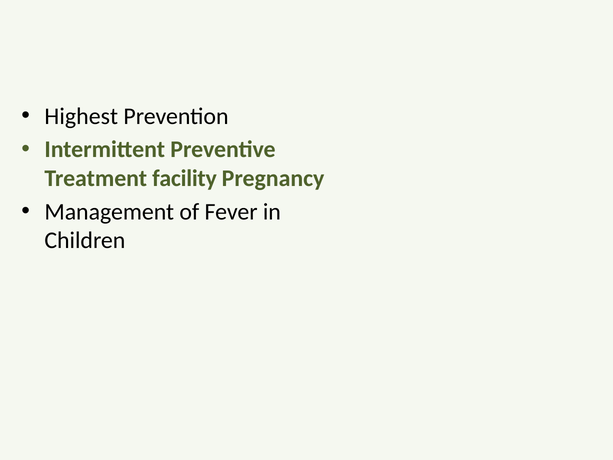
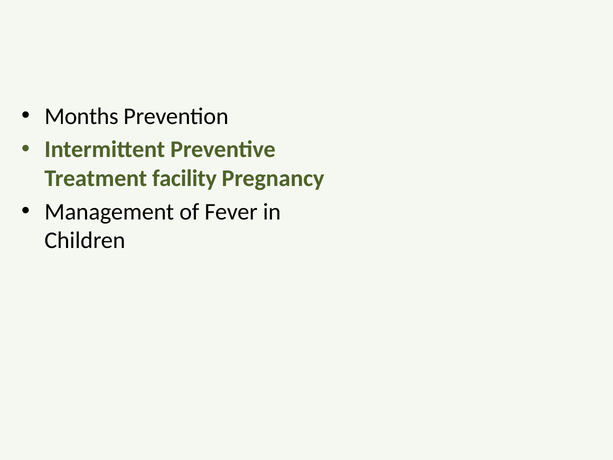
Highest: Highest -> Months (81, 116)
